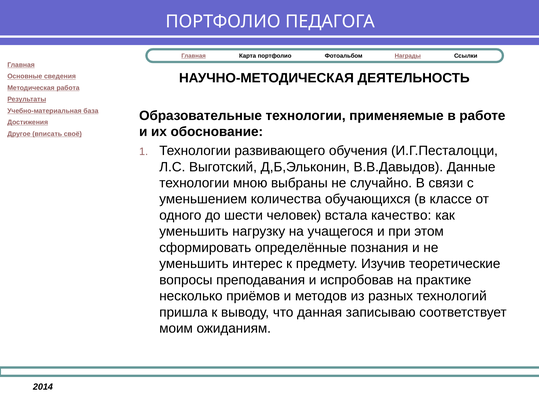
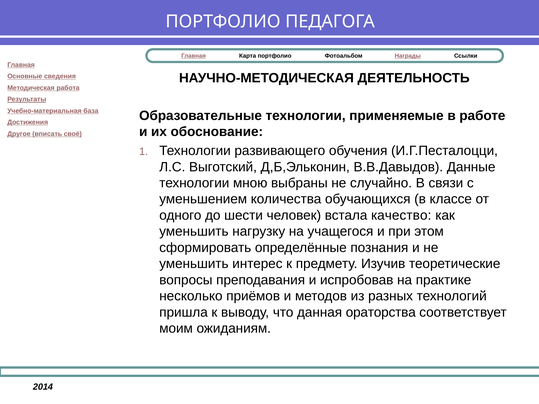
записываю: записываю -> ораторства (381, 313)
